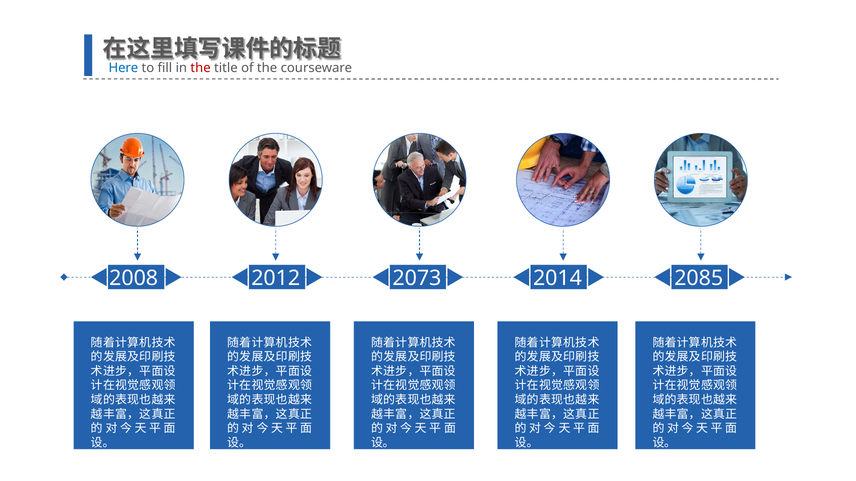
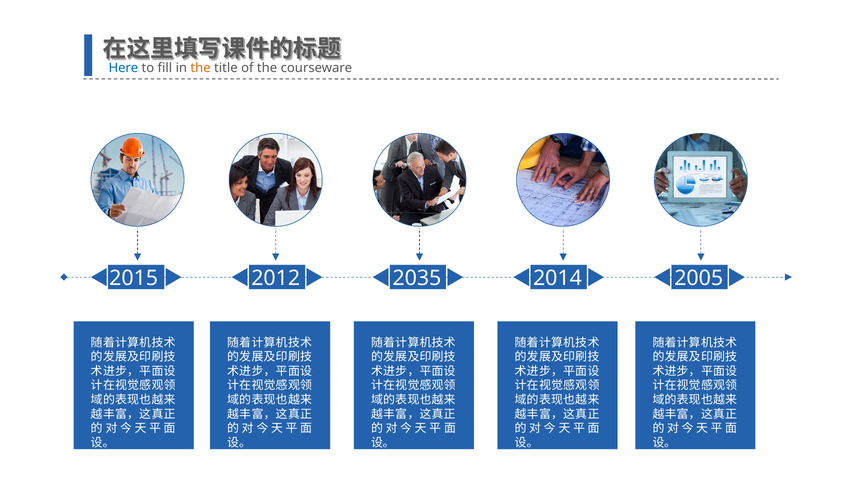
the colour: red -> orange (201, 68)
2008: 2008 -> 2015 (134, 279)
2073: 2073 -> 2035 (417, 279)
2085: 2085 -> 2005 (699, 279)
